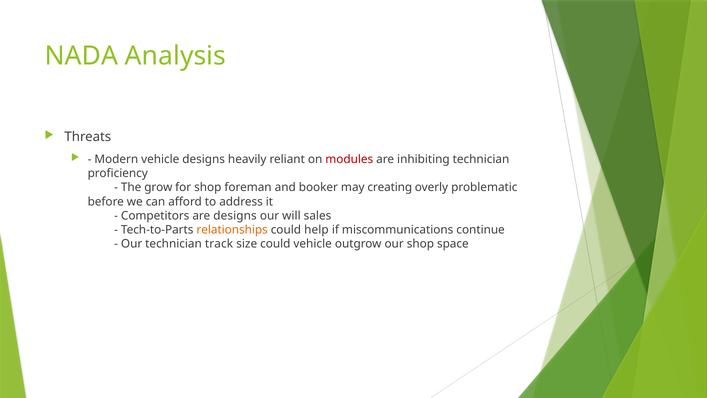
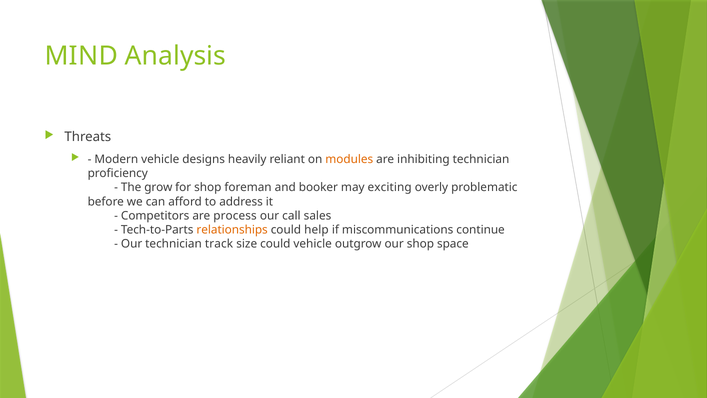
NADA: NADA -> MIND (81, 56)
modules colour: red -> orange (349, 159)
creating: creating -> exciting (390, 187)
are designs: designs -> process (235, 216)
will: will -> call (291, 216)
